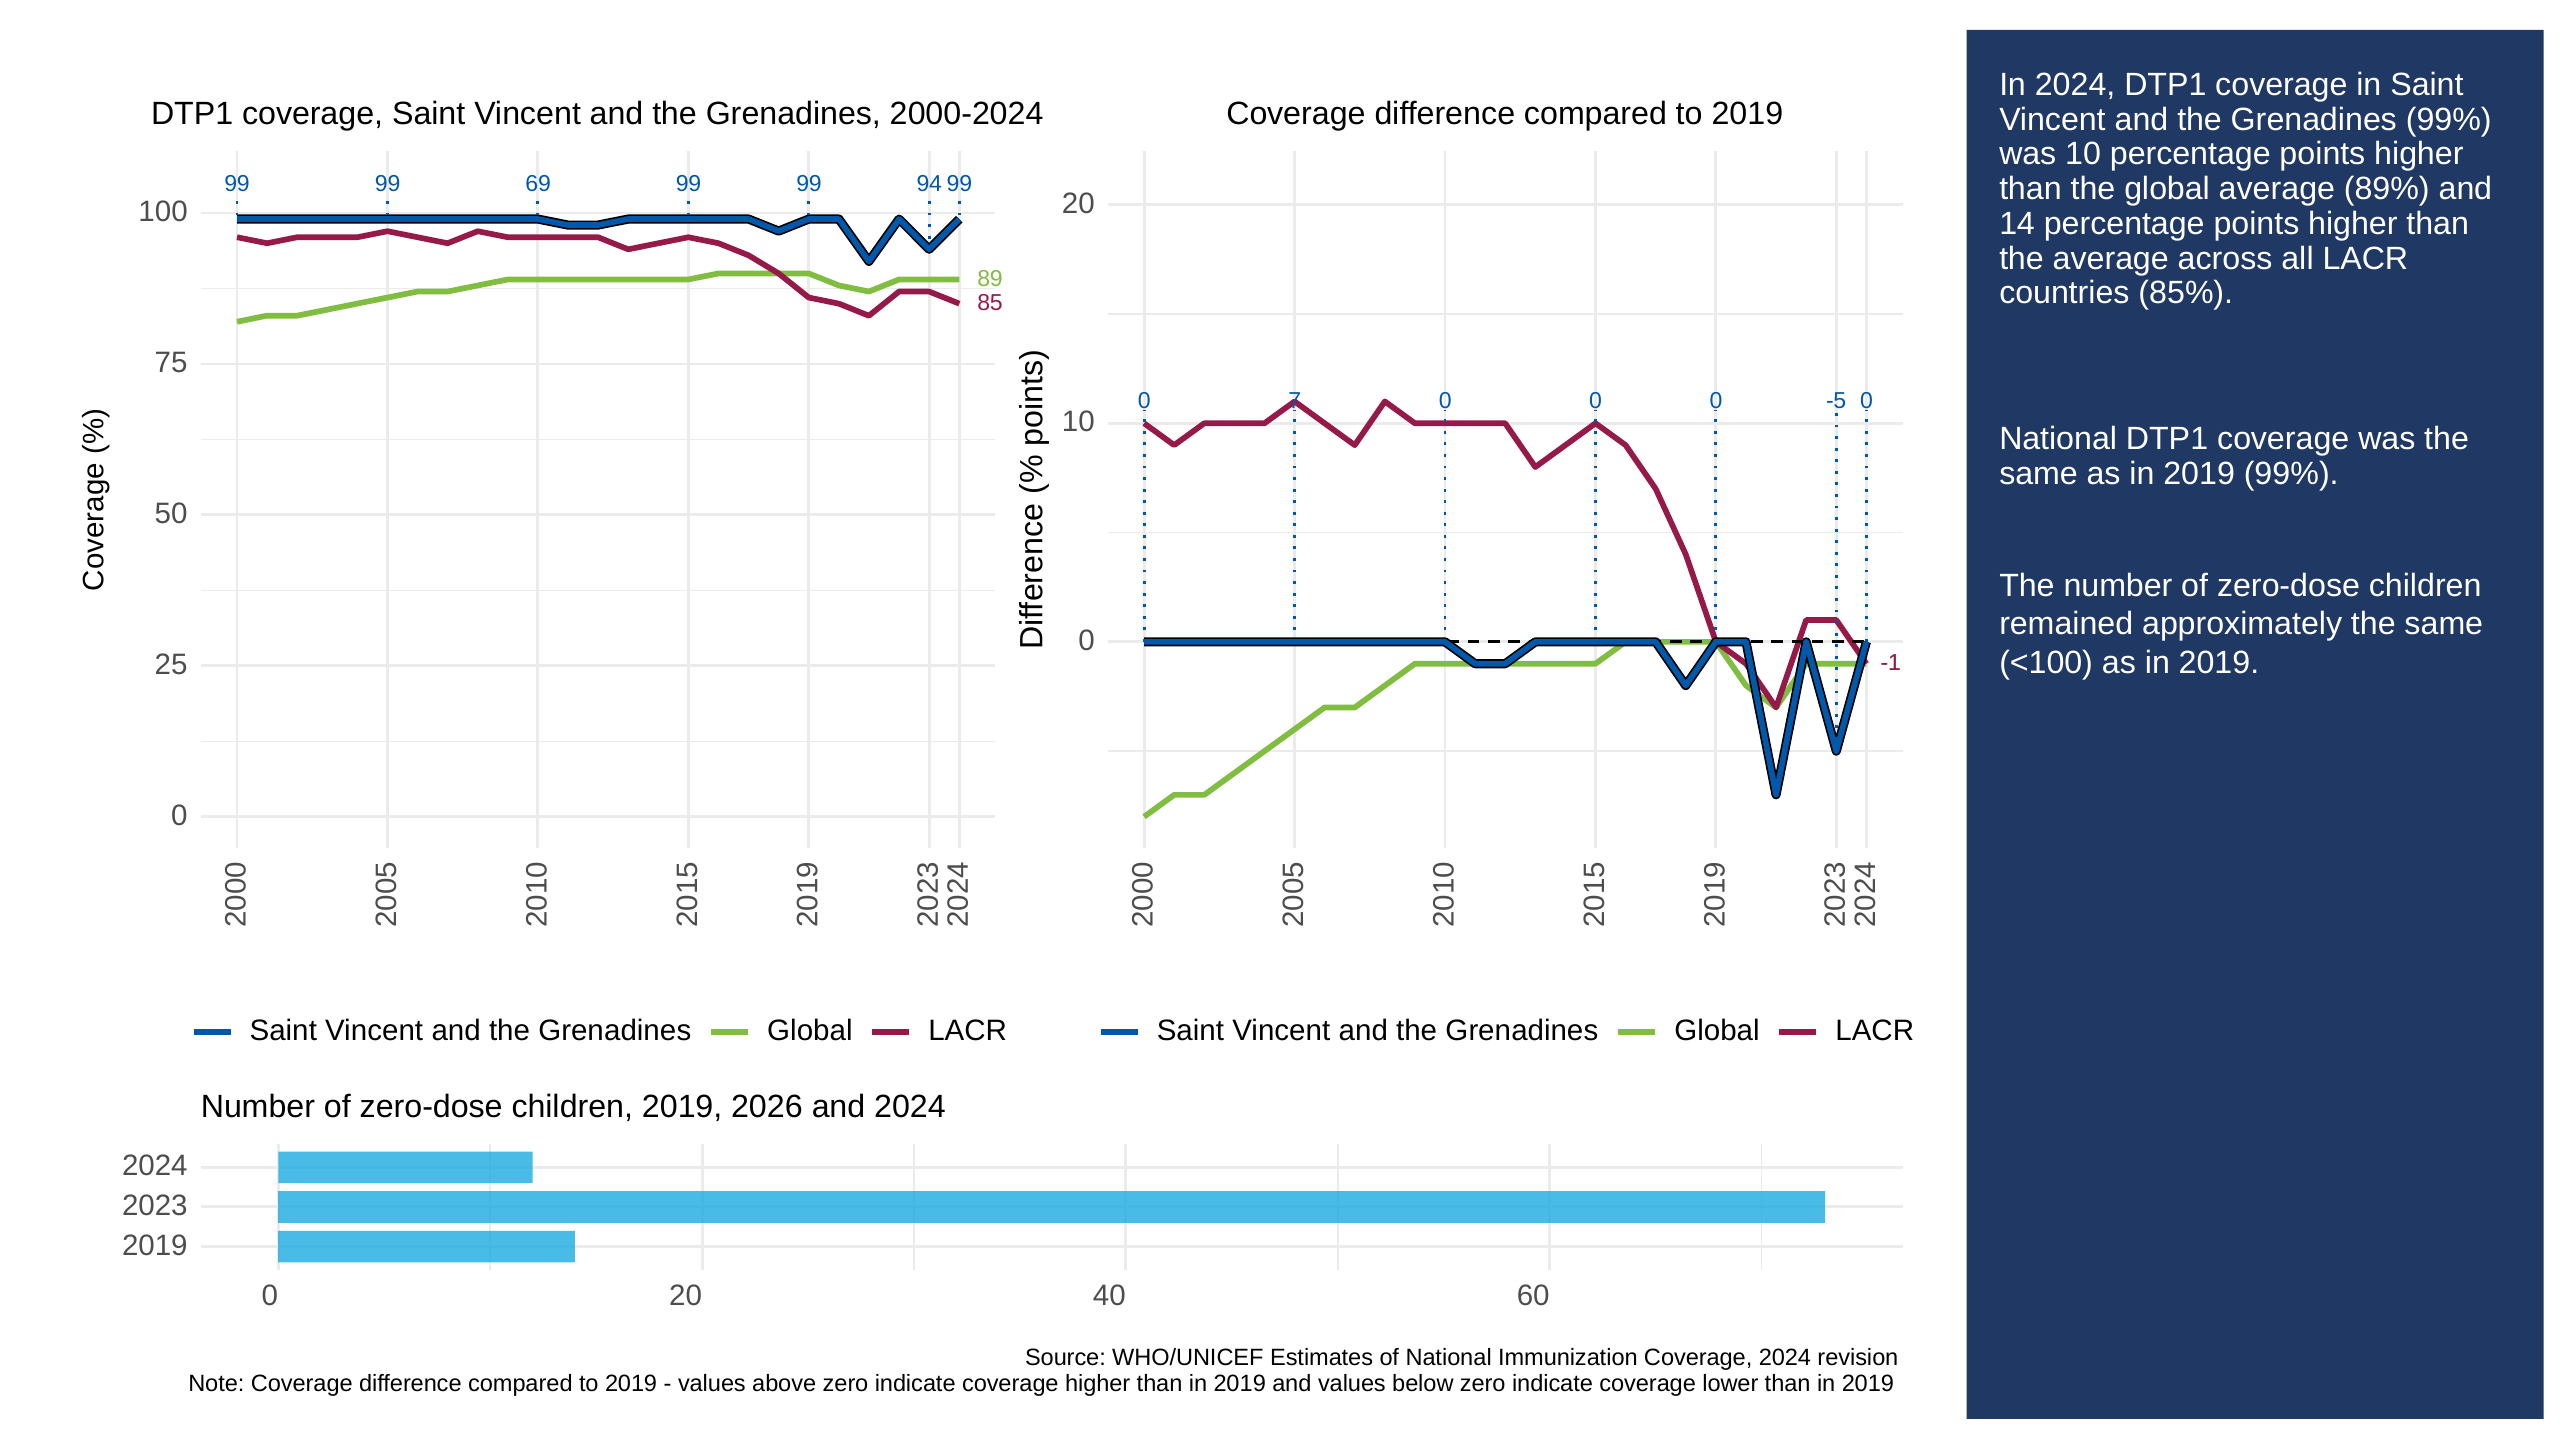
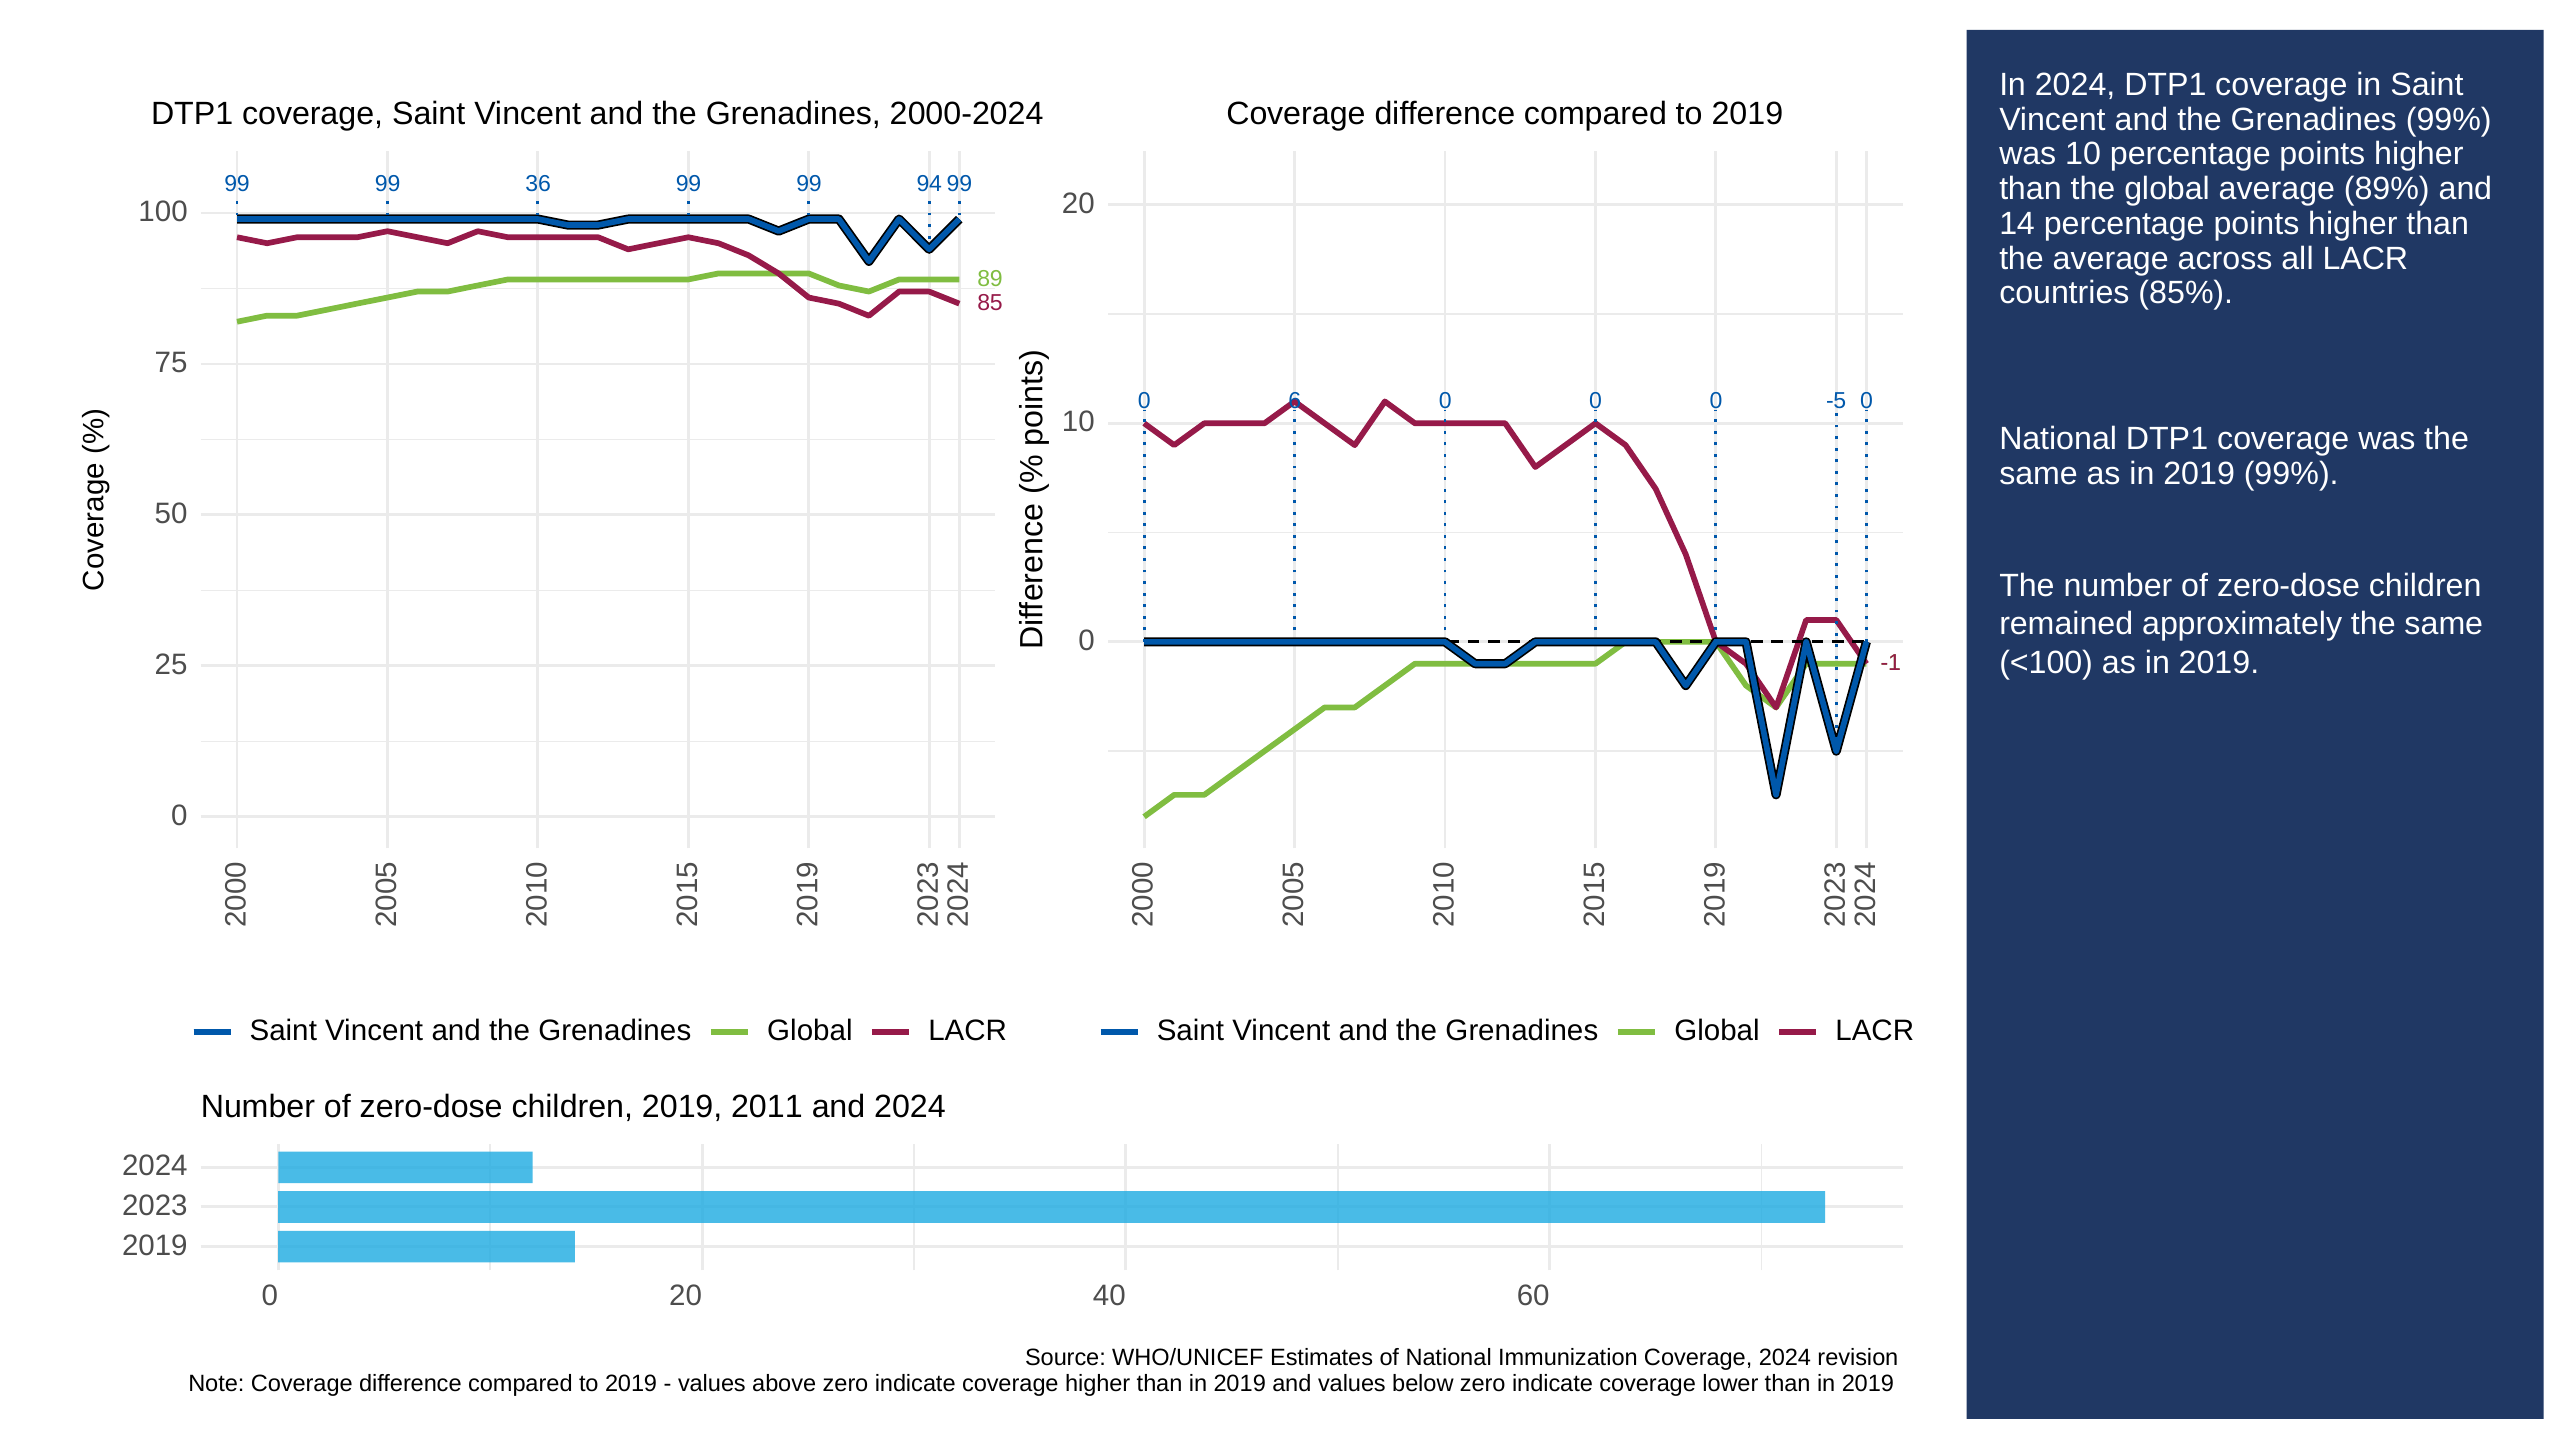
69: 69 -> 36 (538, 184)
7: 7 -> 6 (1295, 400)
2026: 2026 -> 2011 (767, 1107)
